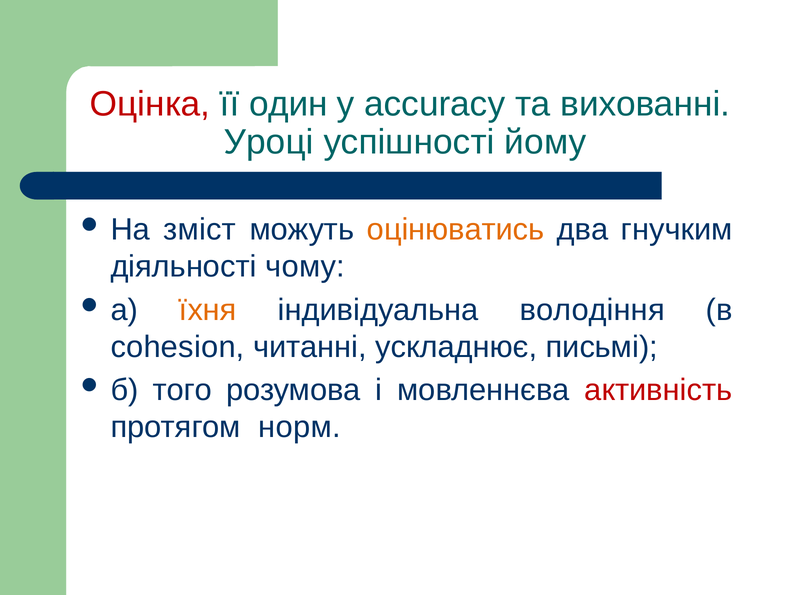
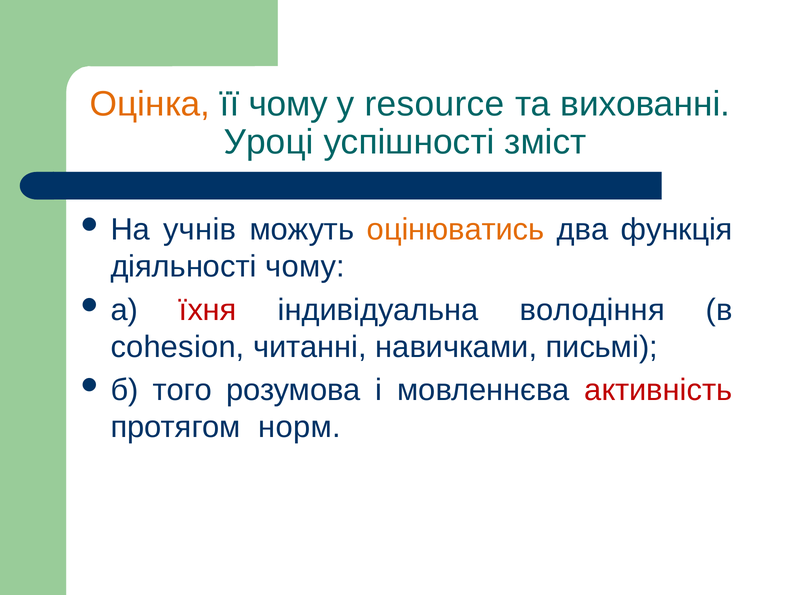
Оцінка colour: red -> orange (150, 104)
її один: один -> чому (288, 104)
accuracy: accuracy -> resource (435, 104)
йому: йому -> зміст (546, 142)
зміст: зміст -> учнів (200, 230)
гнучким: гнучким -> функція (677, 230)
їхня colour: orange -> red (208, 310)
ускладнює: ускладнює -> навичками (456, 347)
